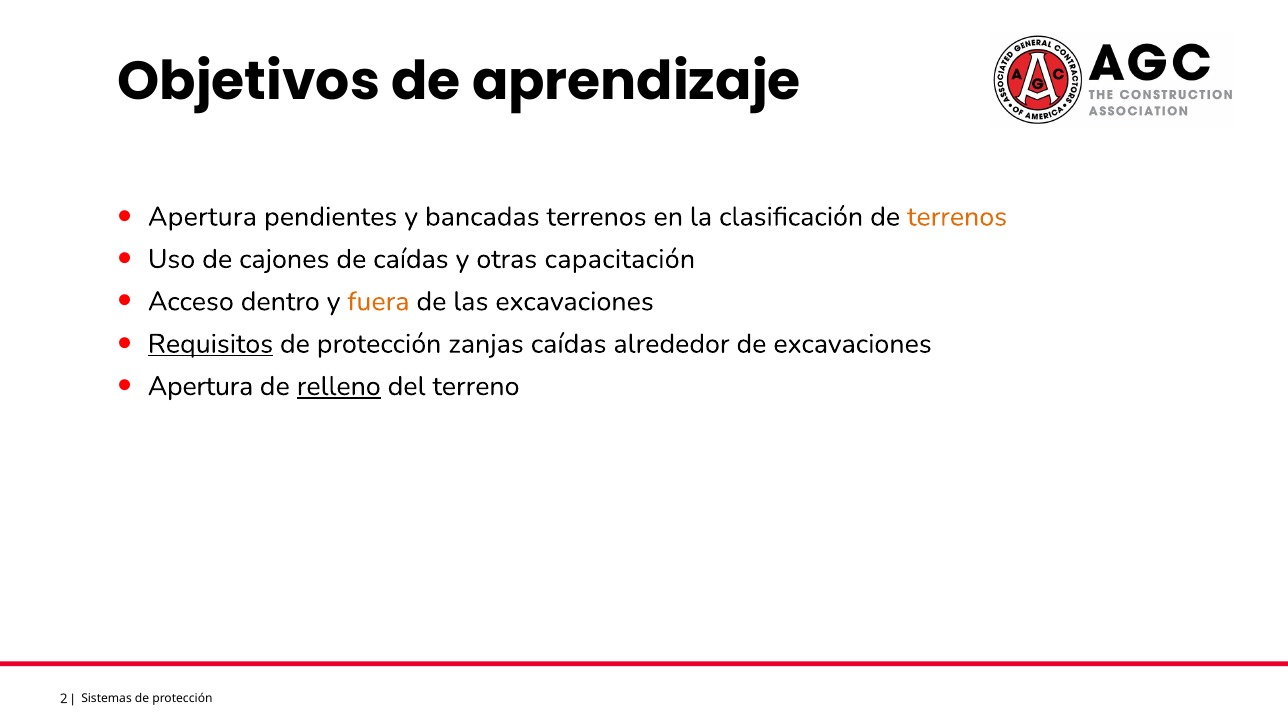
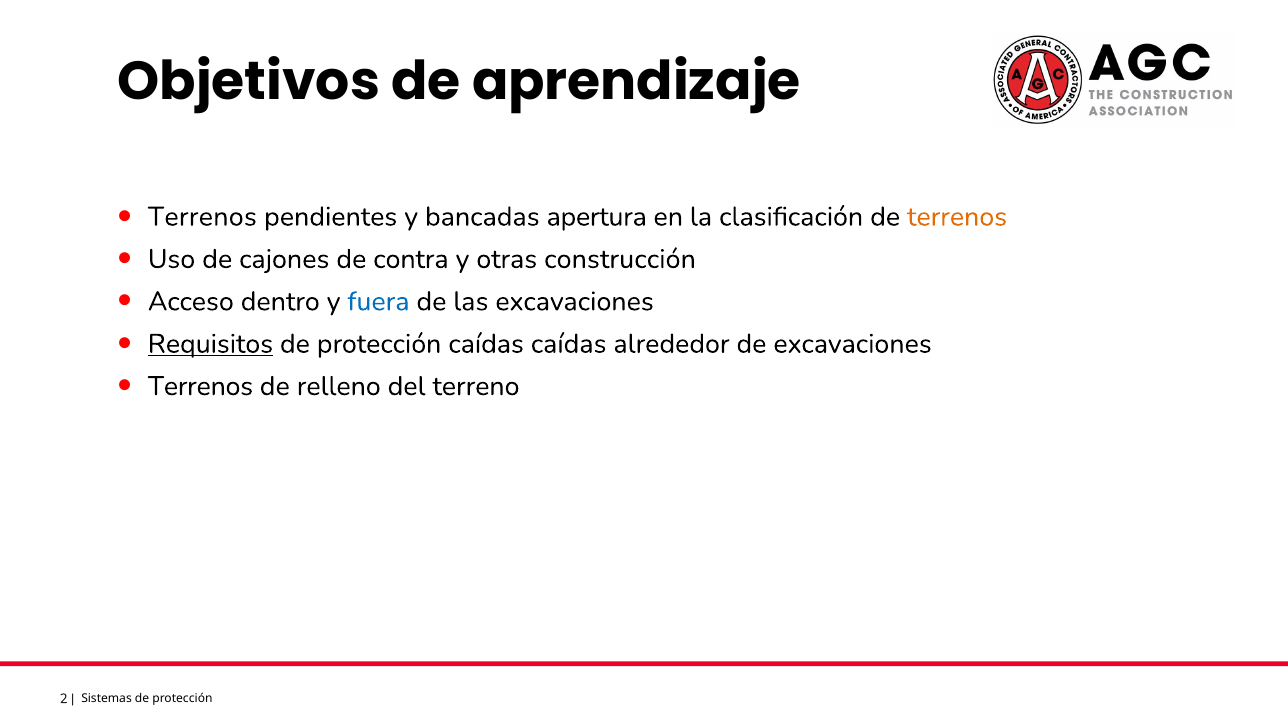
Apertura: Apertura -> Terrenos (202, 217)
bancadas terrenos: terrenos -> apertura (597, 217)
de caídas: caídas -> contra (411, 259)
capacitación: capacitación -> construcción (620, 259)
fuera colour: orange -> blue (378, 302)
protección zanjas: zanjas -> caídas (486, 344)
Apertura: Apertura -> Terrenos (201, 386)
relleno underline: present -> none (339, 386)
